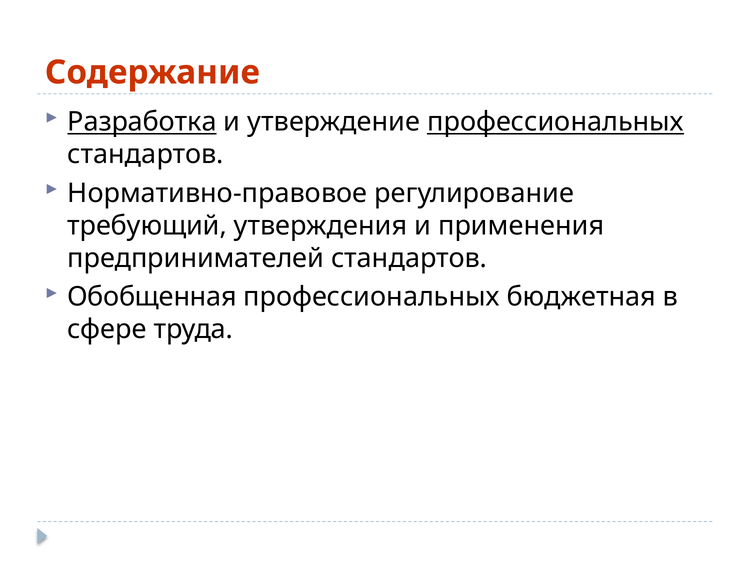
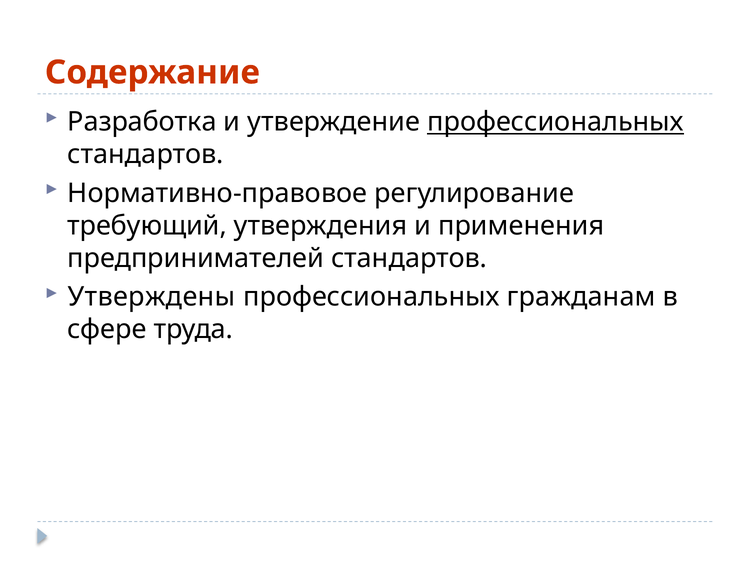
Разработка underline: present -> none (142, 122)
Обобщенная: Обобщенная -> Утверждены (152, 297)
бюджетная: бюджетная -> гражданам (581, 297)
